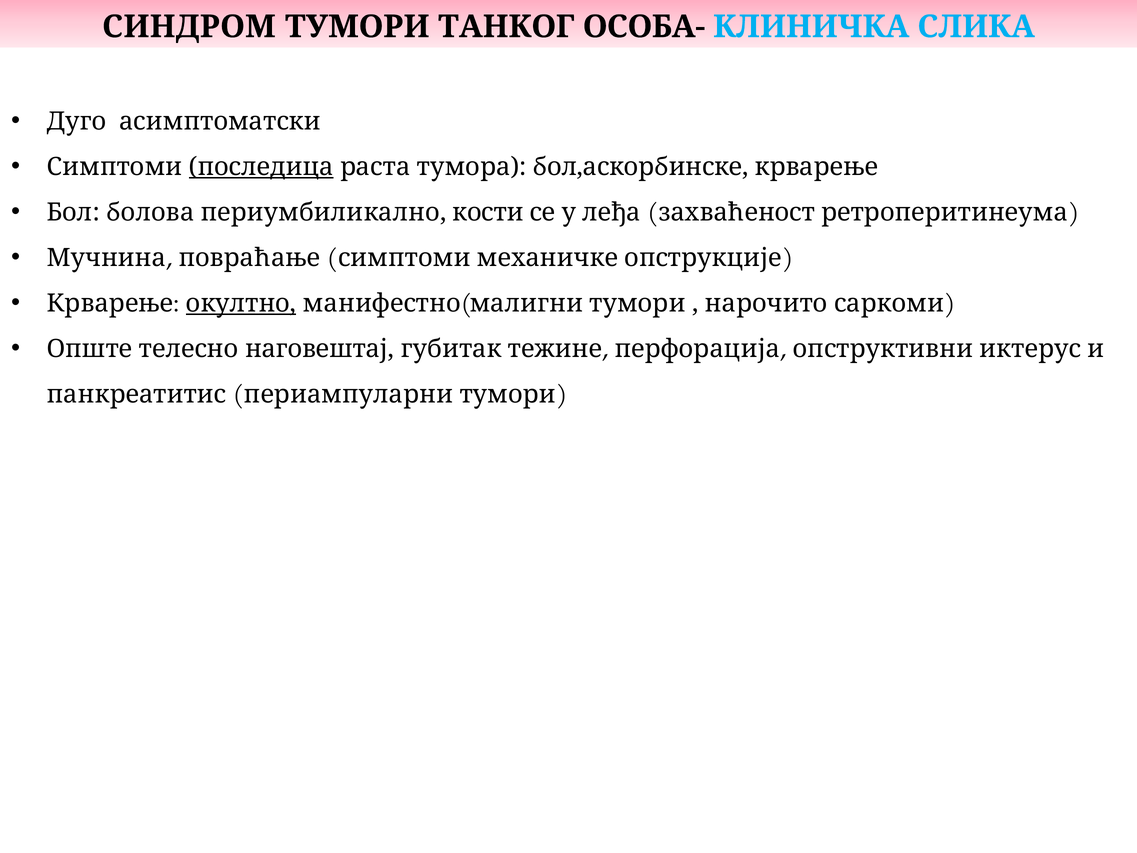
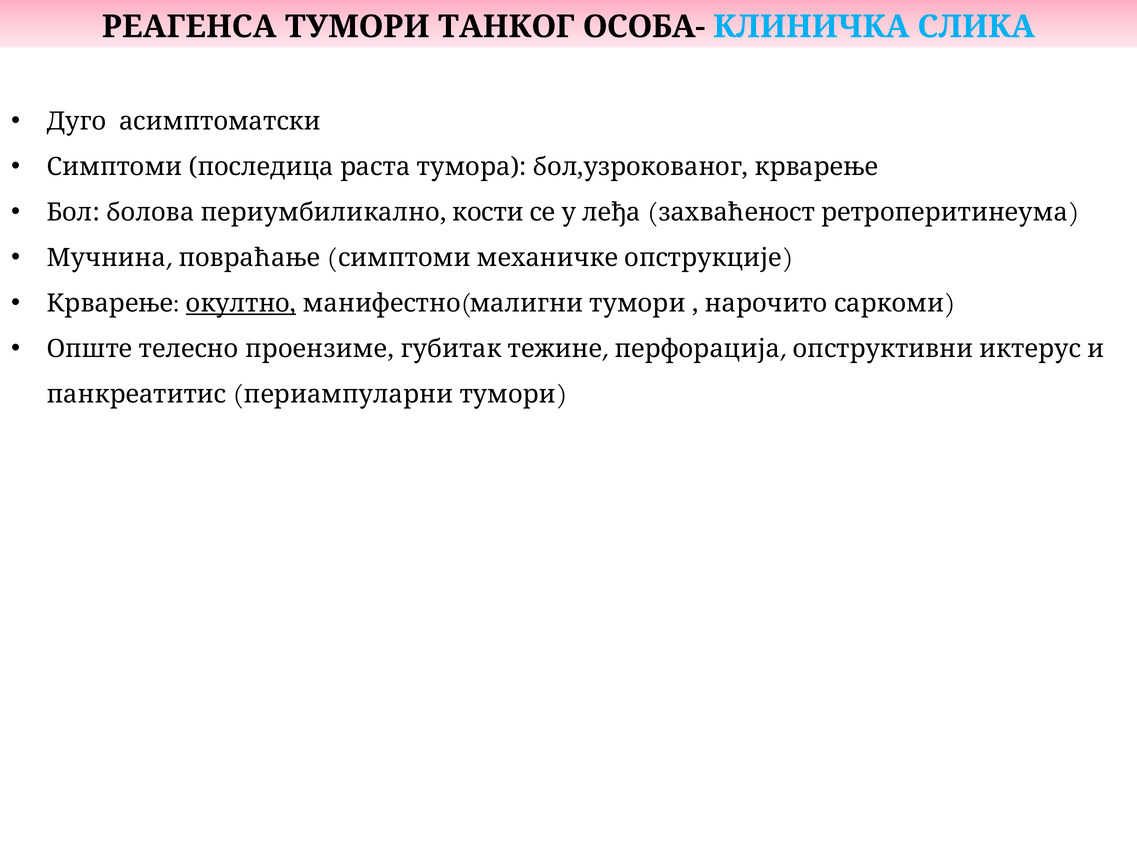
СИНДРОМ: СИНДРОМ -> РЕАГЕНСА (189, 27)
последица underline: present -> none (261, 167)
бол,аскорбинске: бол,аскорбинске -> бол,узрокованог (641, 167)
наговештај: наговештај -> проензиме (319, 349)
